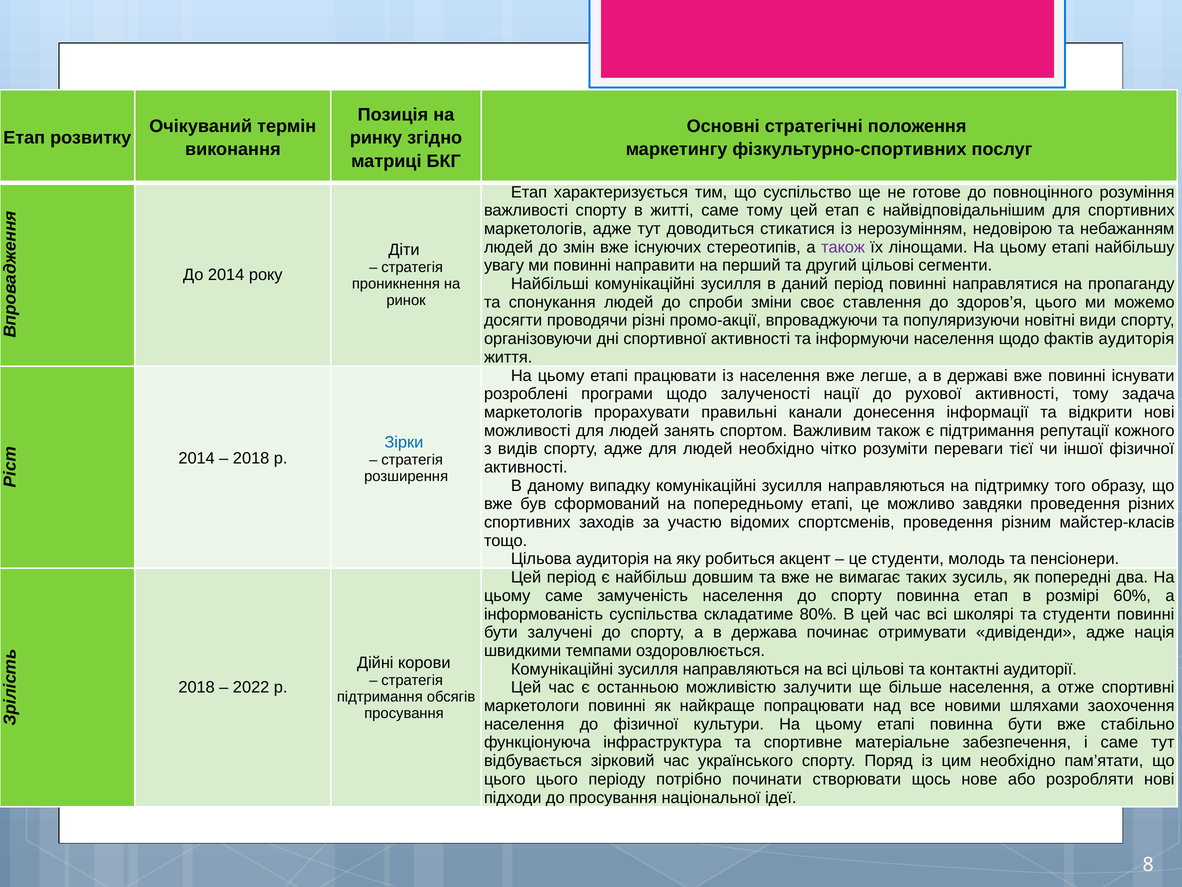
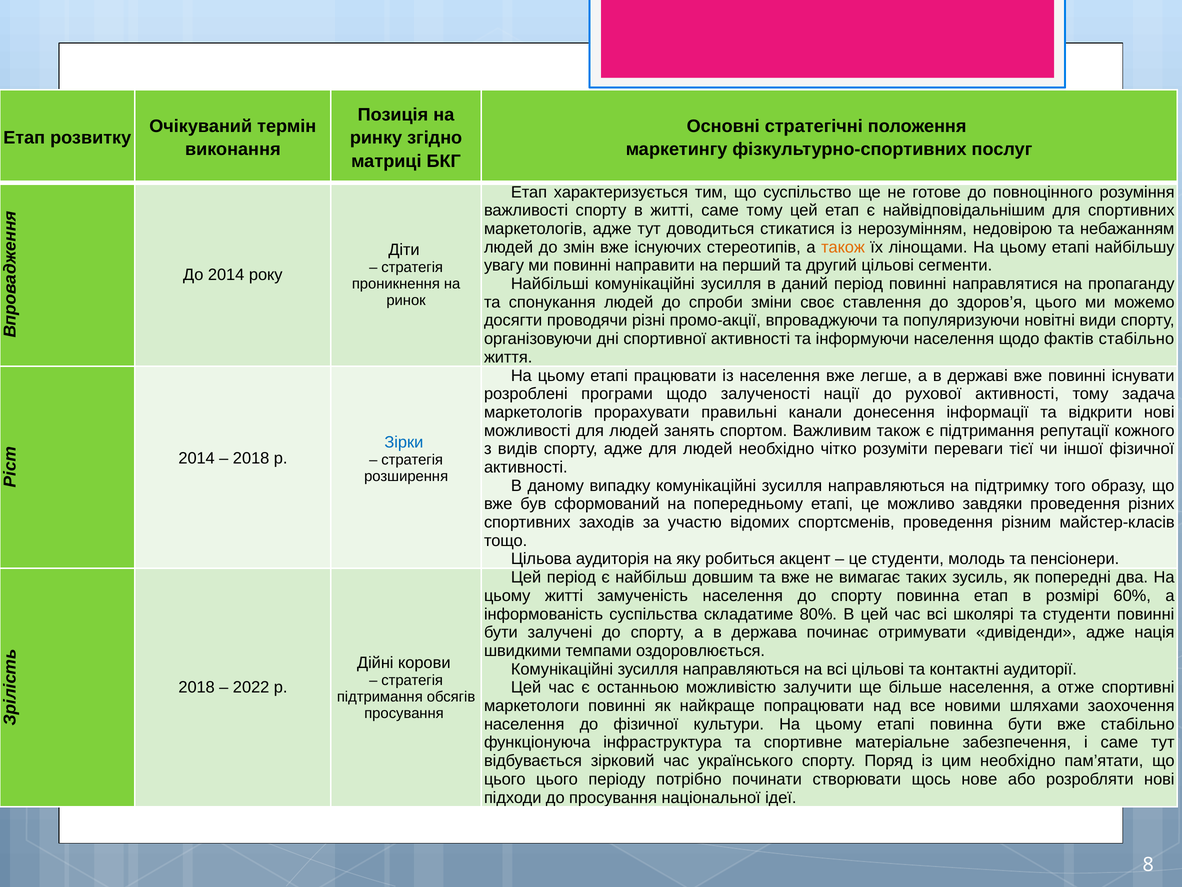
також colour: purple -> orange (843, 247)
фактів аудиторія: аудиторія -> стабільно (1136, 339)
цьому саме: саме -> житті (564, 595)
